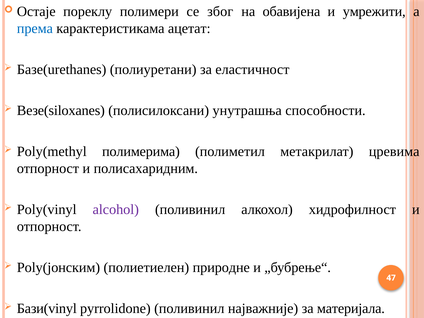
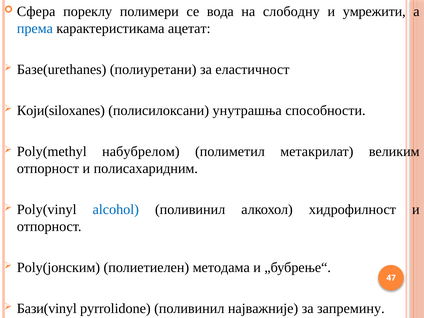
Остаје: Остаје -> Сфера (36, 12)
због: због -> вода (220, 12)
обавијена: обавијена -> слободну (291, 12)
Везе(siloxanes: Везе(siloxanes -> Који(siloxanes (61, 111)
полимерима: полимерима -> набубрелом (141, 152)
цревима: цревима -> великим (394, 152)
alcohol colour: purple -> blue (116, 210)
природне: природне -> методама (221, 267)
материјала: материјала -> запремину (351, 308)
